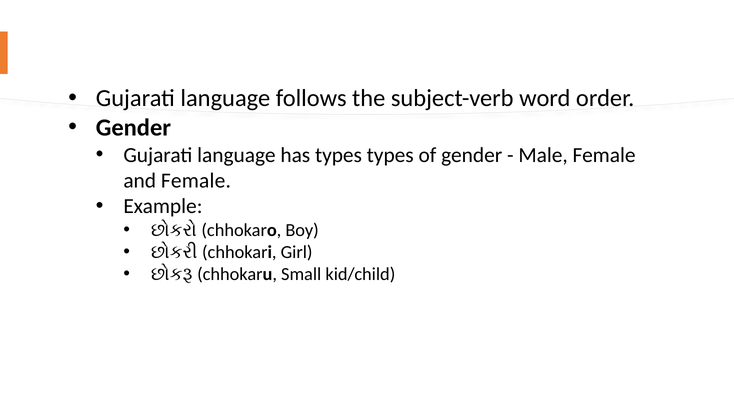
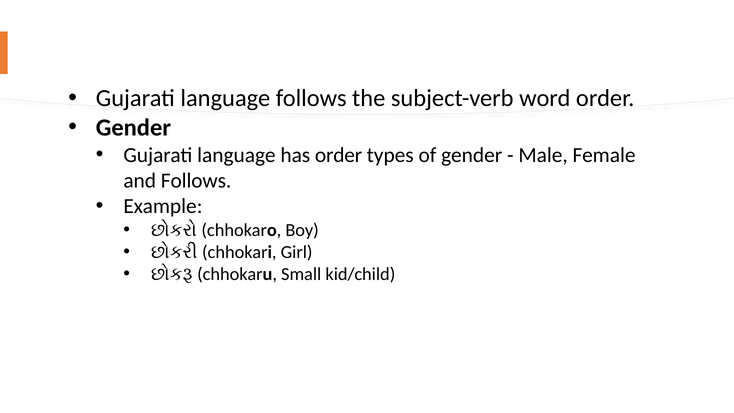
has types: types -> order (339, 155)
and Female: Female -> Follows (196, 181)
